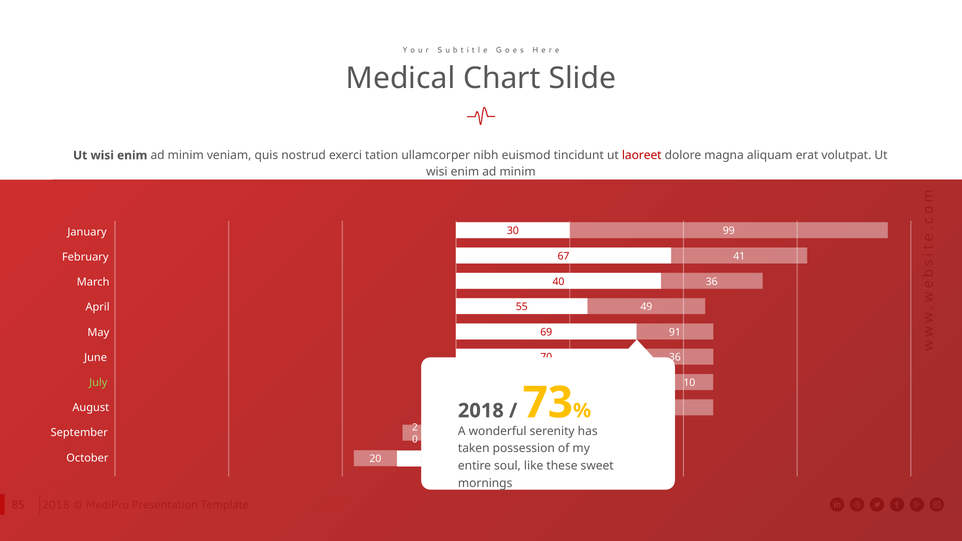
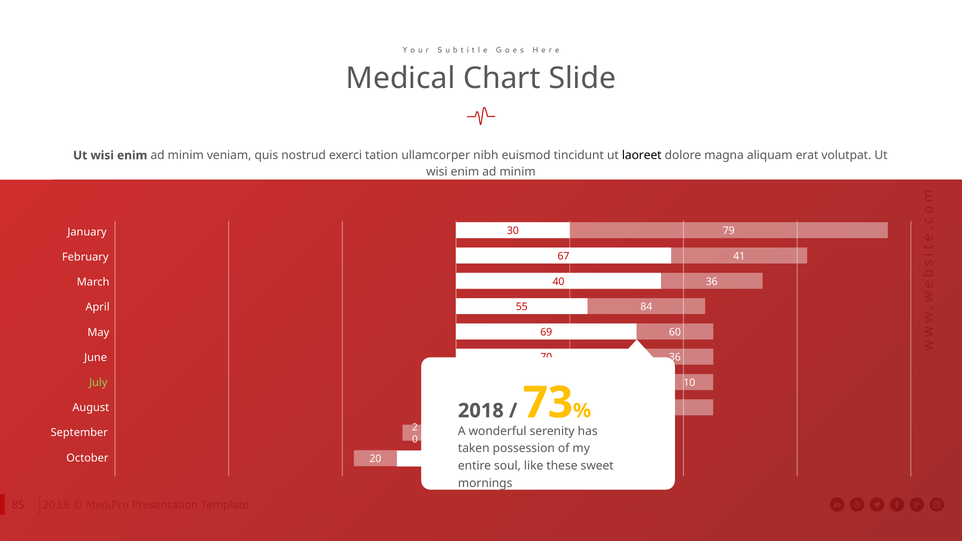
laoreet colour: red -> black (642, 155)
99: 99 -> 79 (729, 231)
49: 49 -> 84 (646, 307)
91: 91 -> 60 (675, 332)
